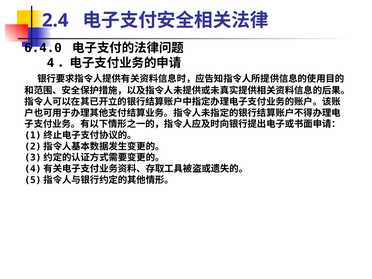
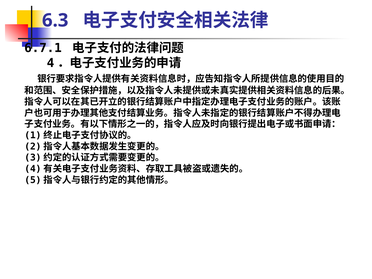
2.4: 2.4 -> 6.3 (55, 20)
6.4.0: 6.4.0 -> 6.7.1 (43, 48)
